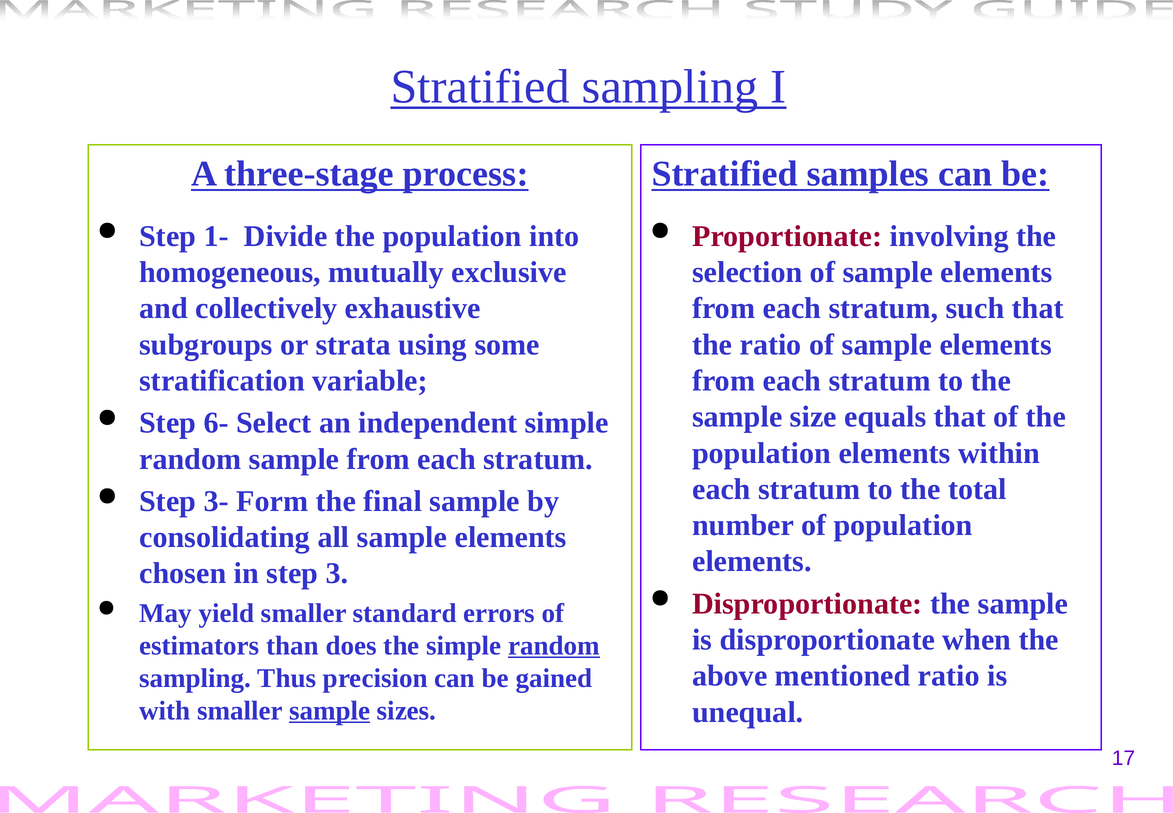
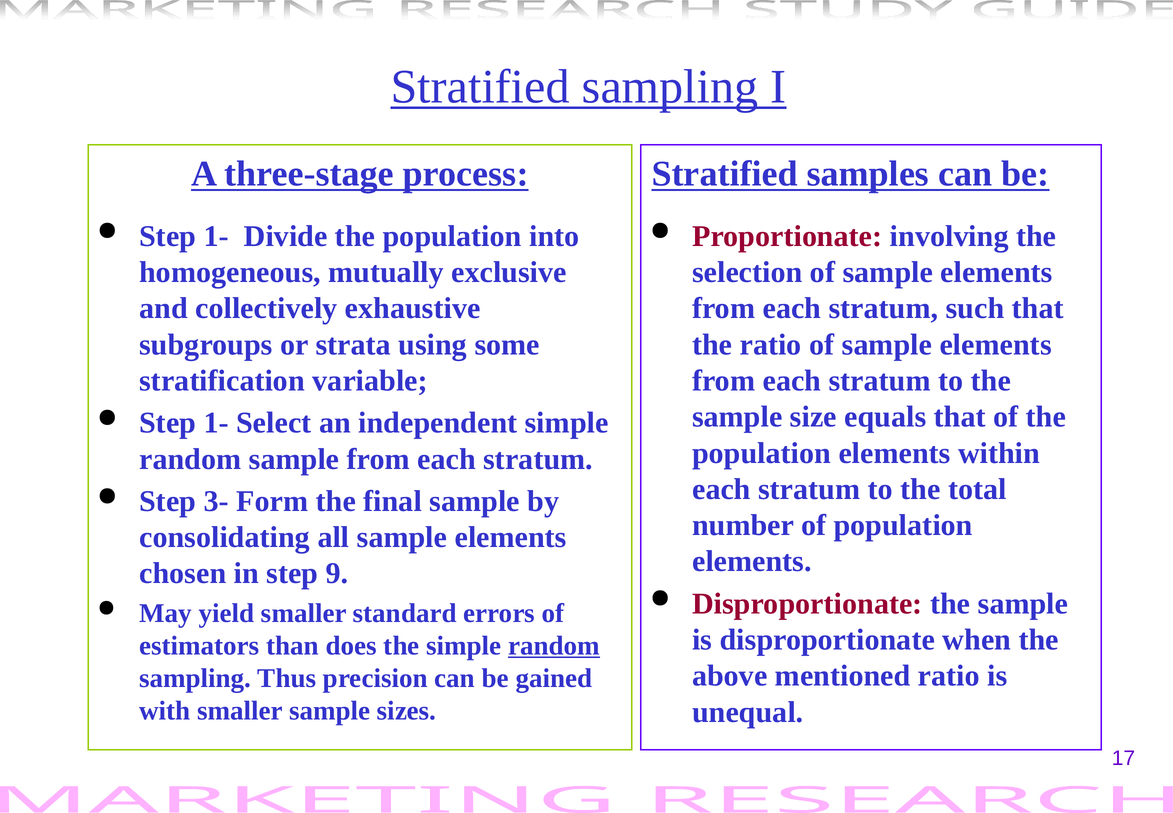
6-: 6- -> 1- (216, 423)
3: 3 -> 9 (337, 573)
sample underline: present -> none (330, 710)
